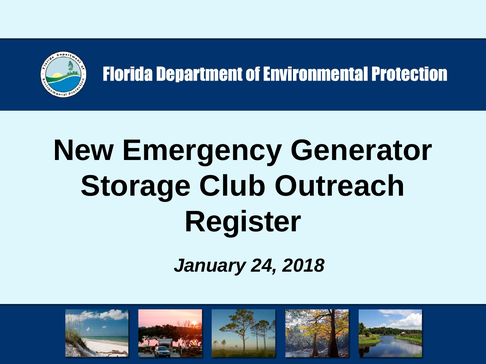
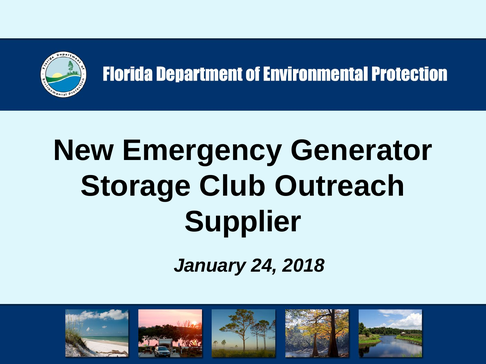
Register: Register -> Supplier (243, 222)
